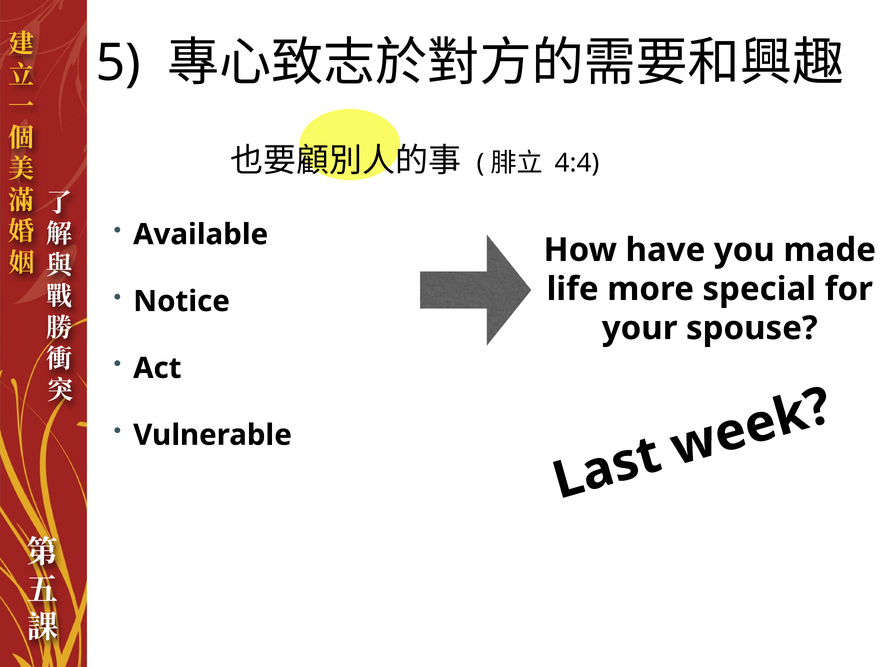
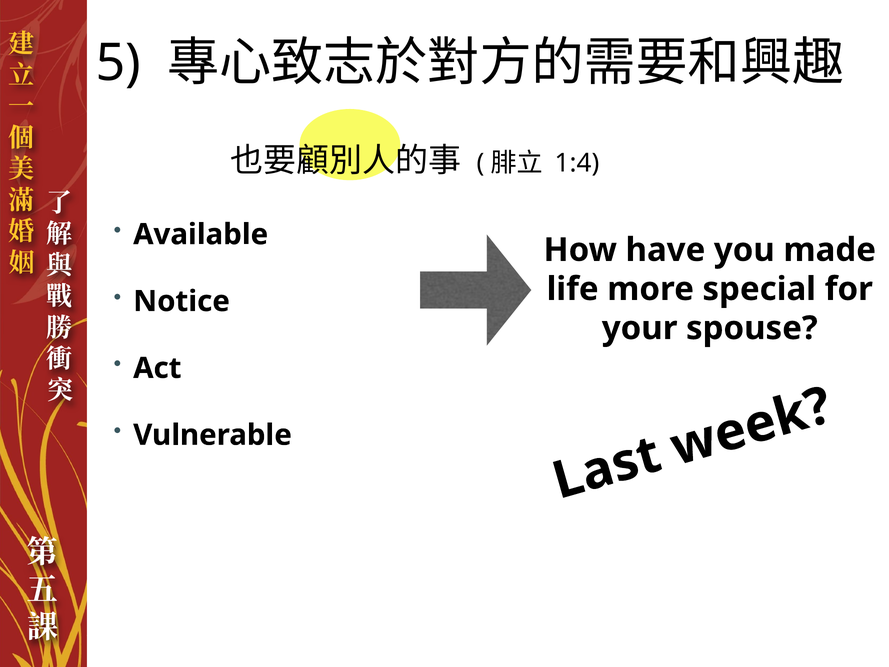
4:4: 4:4 -> 1:4 (577, 163)
